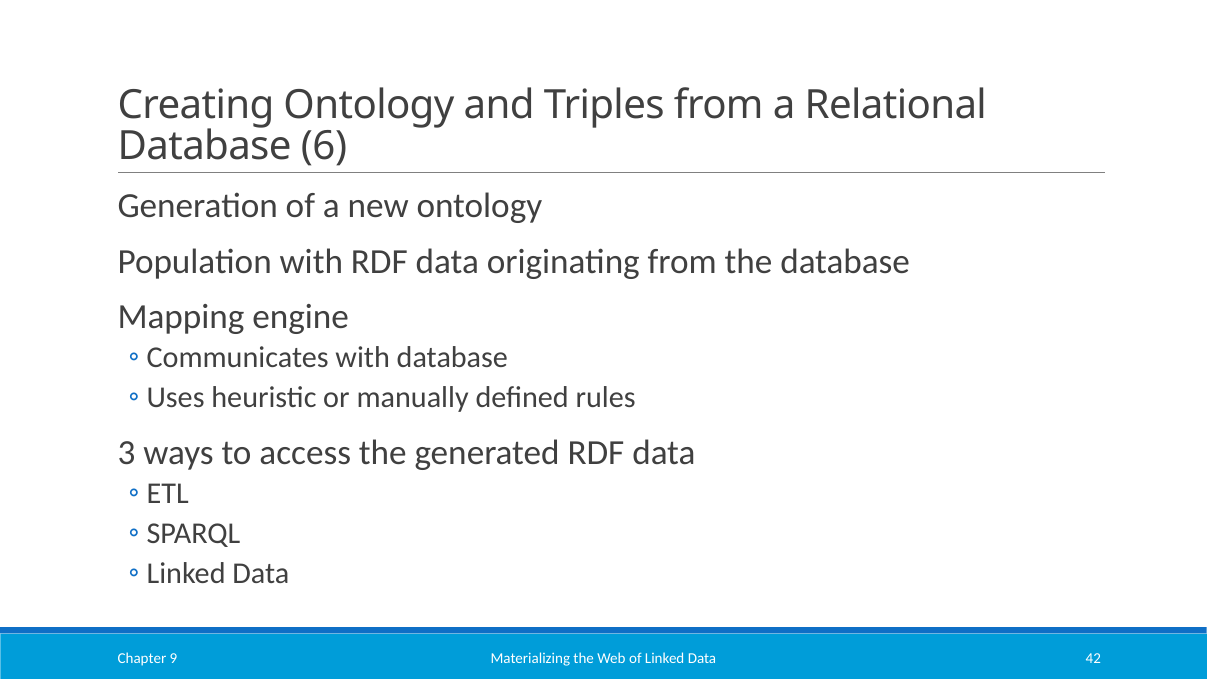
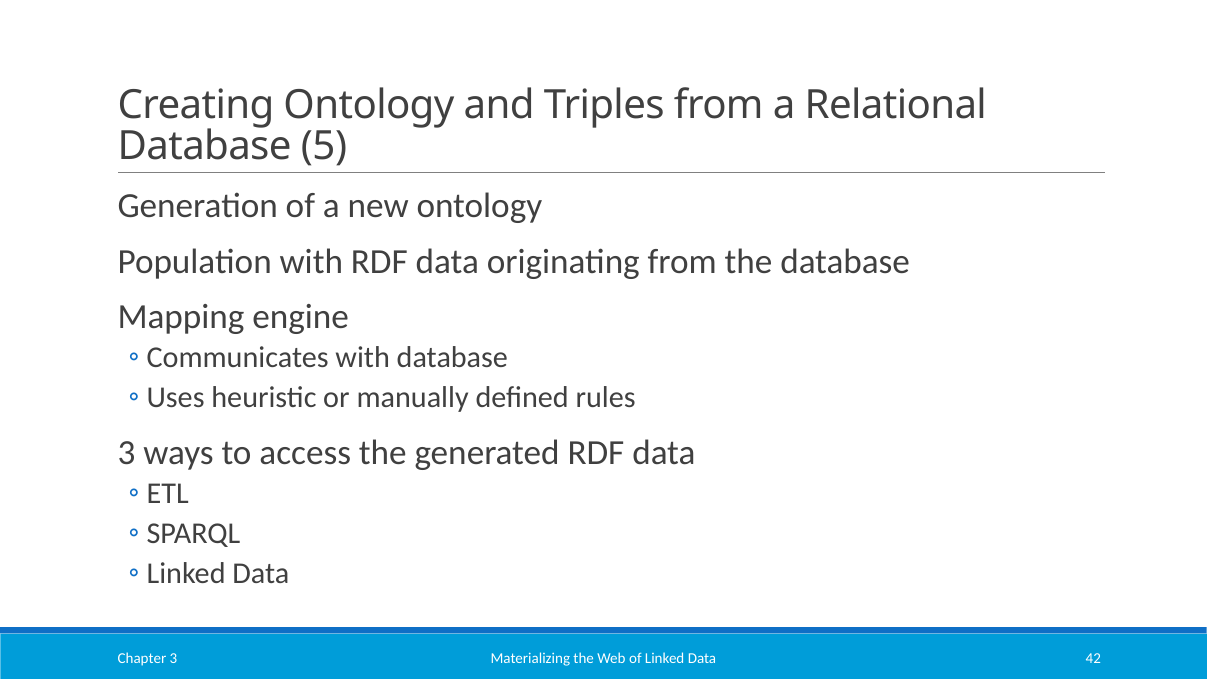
6: 6 -> 5 (324, 146)
Chapter 9: 9 -> 3 (173, 659)
